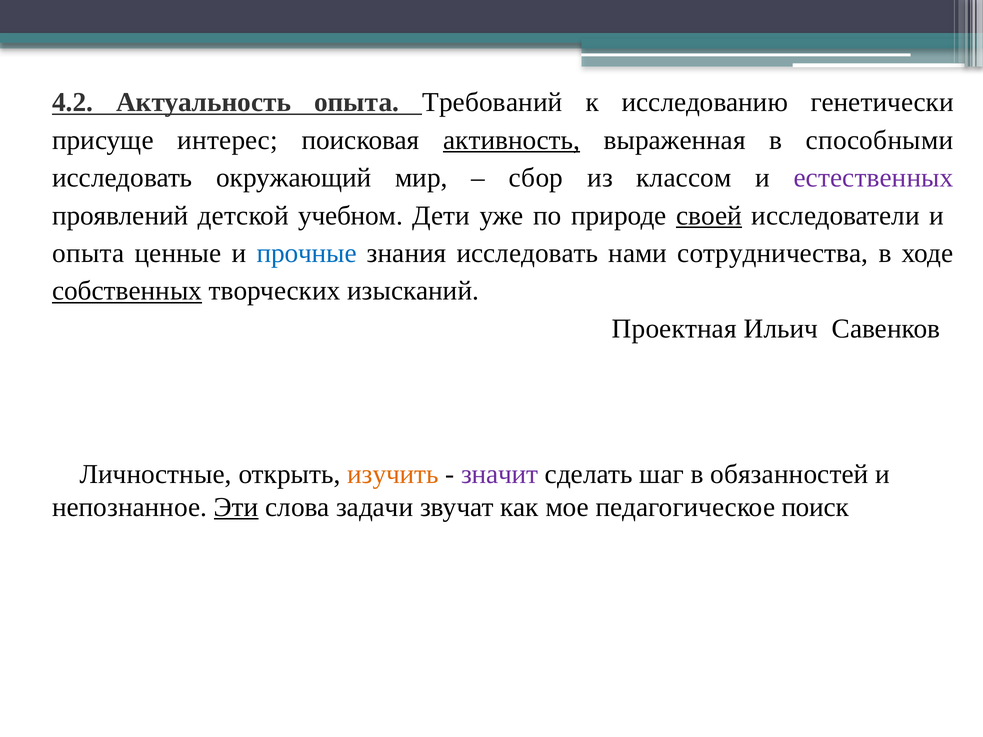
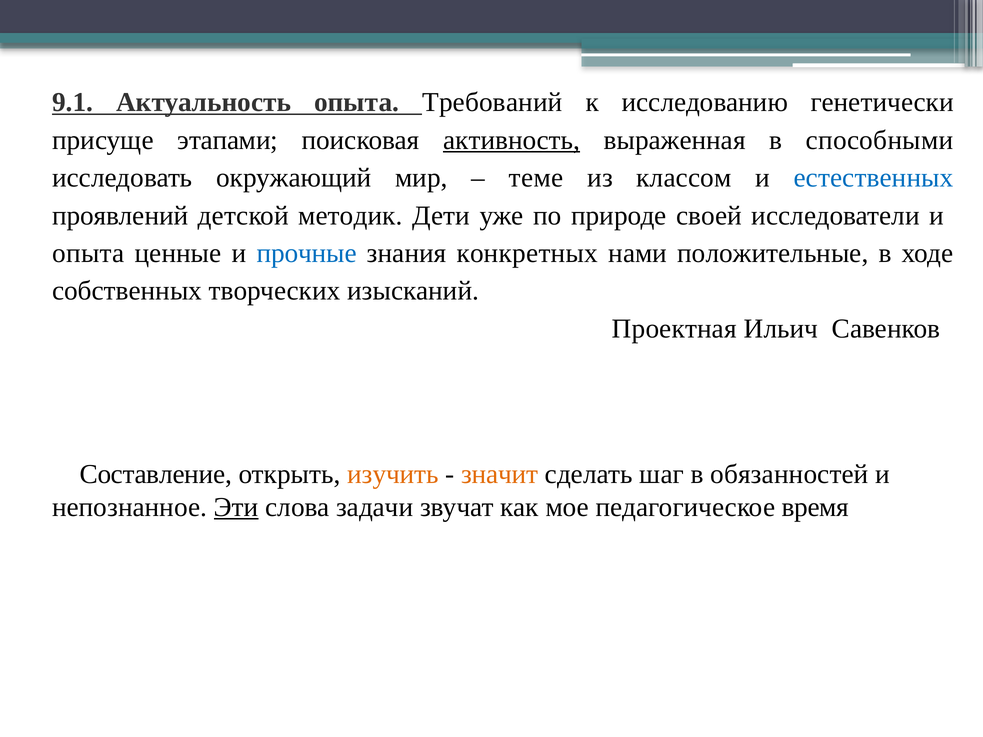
4.2: 4.2 -> 9.1 (73, 102)
интерес: интерес -> этапами (228, 140)
сбор: сбор -> теме (536, 178)
естественных colour: purple -> blue (874, 178)
учебном: учебном -> методик (350, 216)
своей underline: present -> none (709, 216)
знания исследовать: исследовать -> конкретных (527, 253)
сотрудничества: сотрудничества -> положительные (773, 253)
собственных underline: present -> none (127, 291)
Личностные: Личностные -> Составление (156, 475)
значит colour: purple -> orange (500, 475)
поиск: поиск -> время (815, 507)
